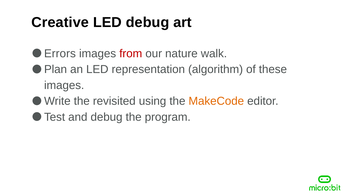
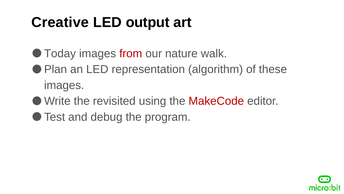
LED debug: debug -> output (148, 22)
Errors: Errors -> Today (60, 53)
MakeCode colour: orange -> red (216, 101)
